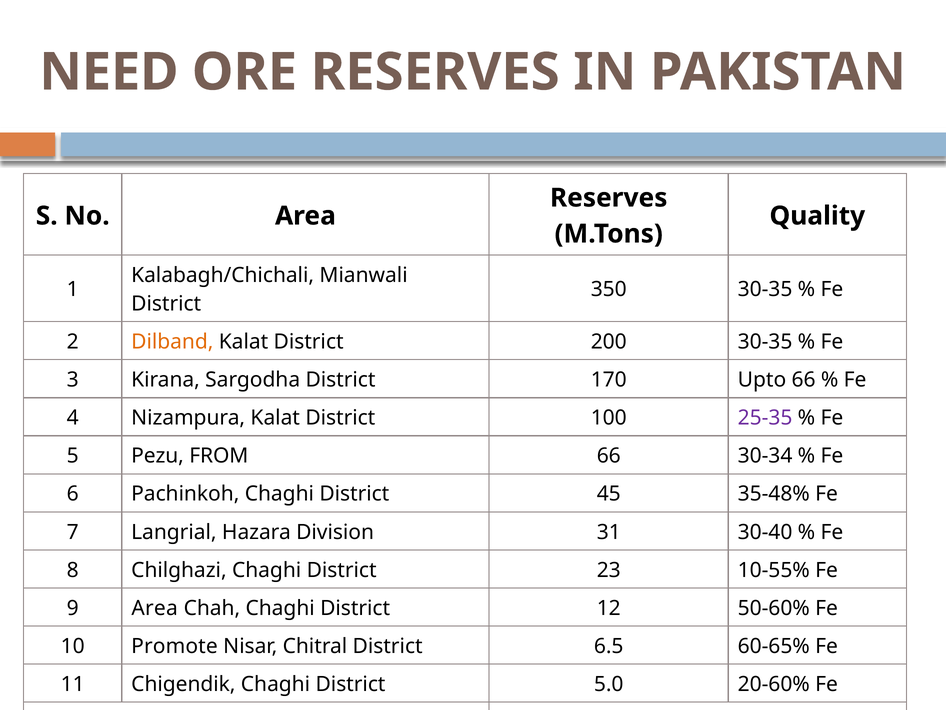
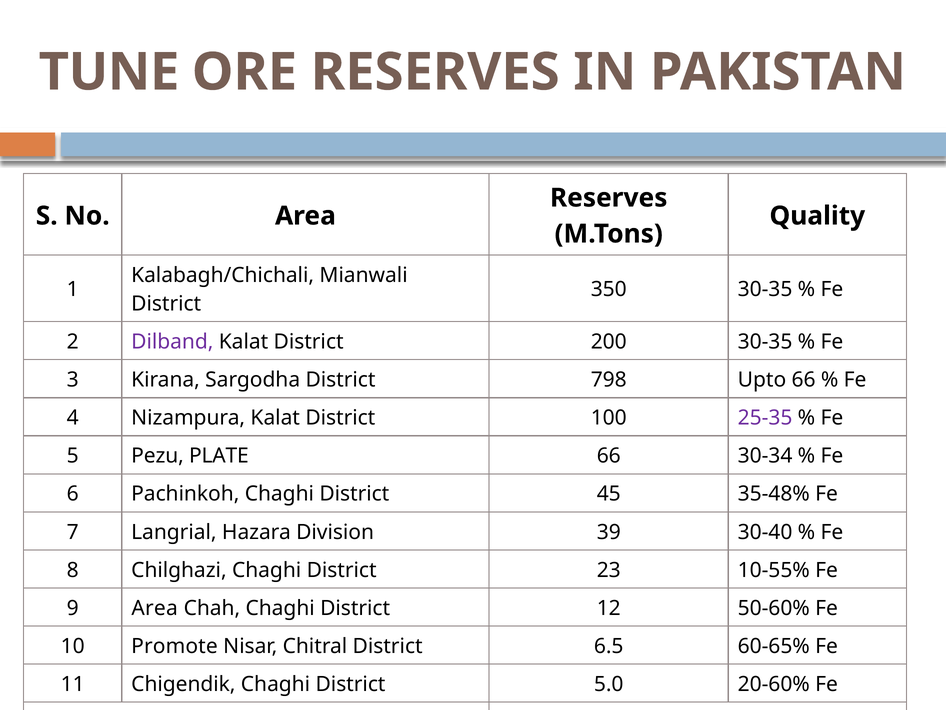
NEED: NEED -> TUNE (109, 72)
Dilband colour: orange -> purple (172, 342)
170: 170 -> 798 (609, 380)
FROM: FROM -> PLATE (219, 456)
31: 31 -> 39 (609, 532)
